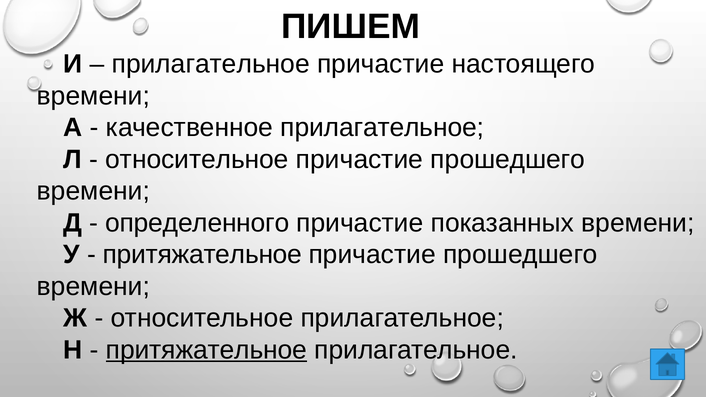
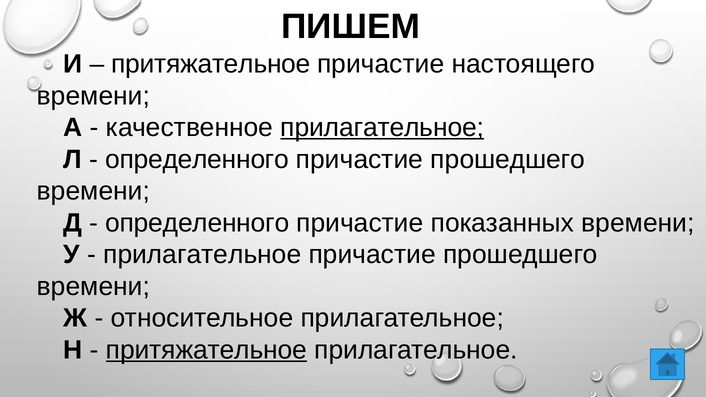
прилагательное: прилагательное -> притяжательное (211, 64)
прилагательное underline: none -> present (382, 128)
относительное: относительное -> определенного (197, 159)
притяжательное: притяжательное -> прилагательное (202, 255)
